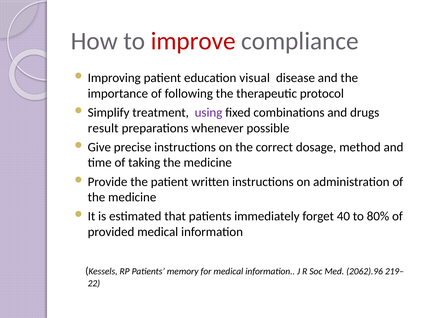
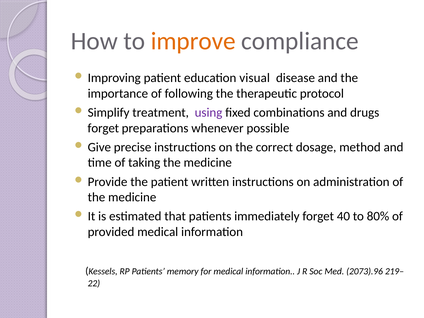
improve colour: red -> orange (193, 41)
result: result -> forget (103, 128)
2062).96: 2062).96 -> 2073).96 (365, 271)
